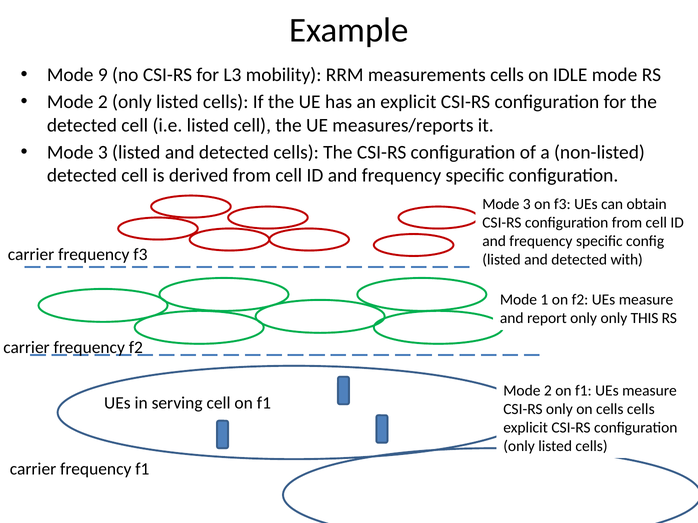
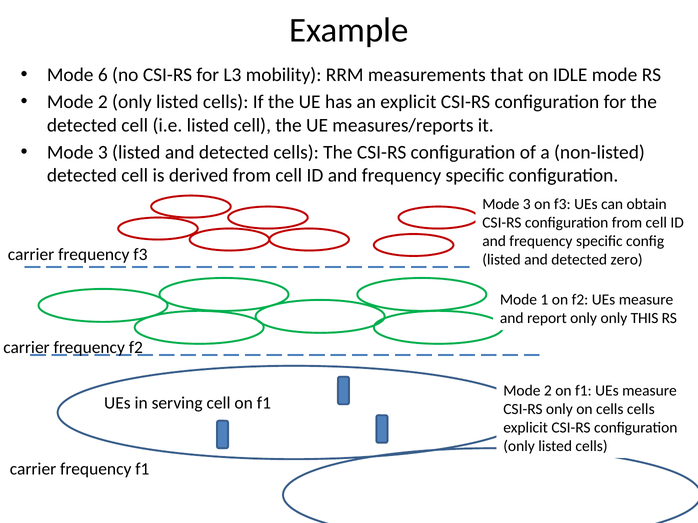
9: 9 -> 6 (103, 75)
measurements cells: cells -> that (507, 75)
with: with -> zero (627, 260)
